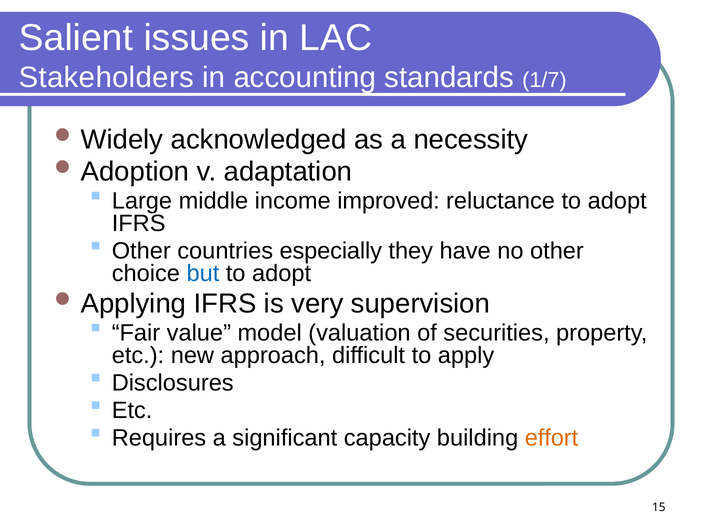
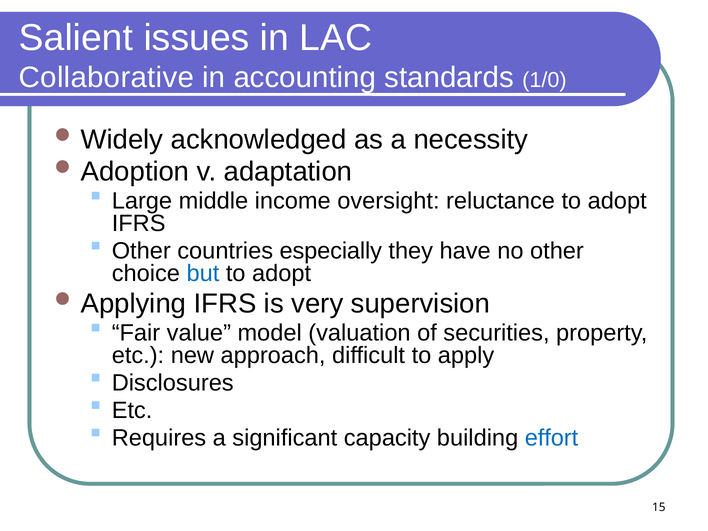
Stakeholders: Stakeholders -> Collaborative (106, 78)
1/7: 1/7 -> 1/0 (544, 80)
improved: improved -> oversight (388, 201)
effort colour: orange -> blue (551, 438)
